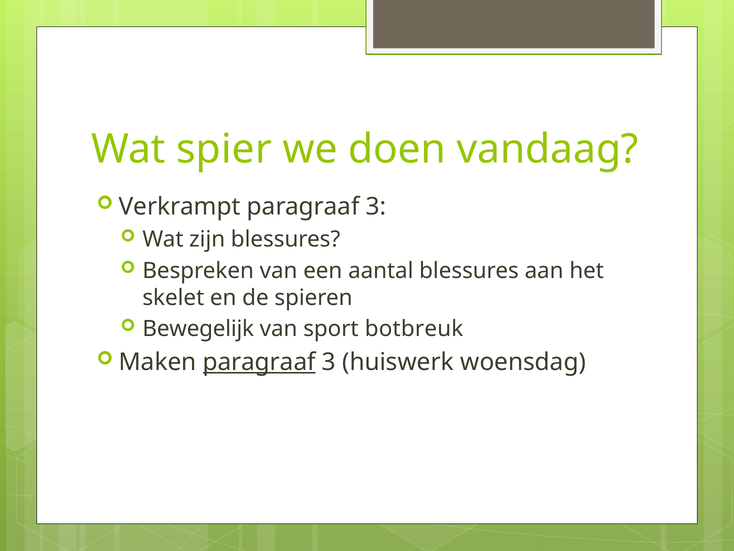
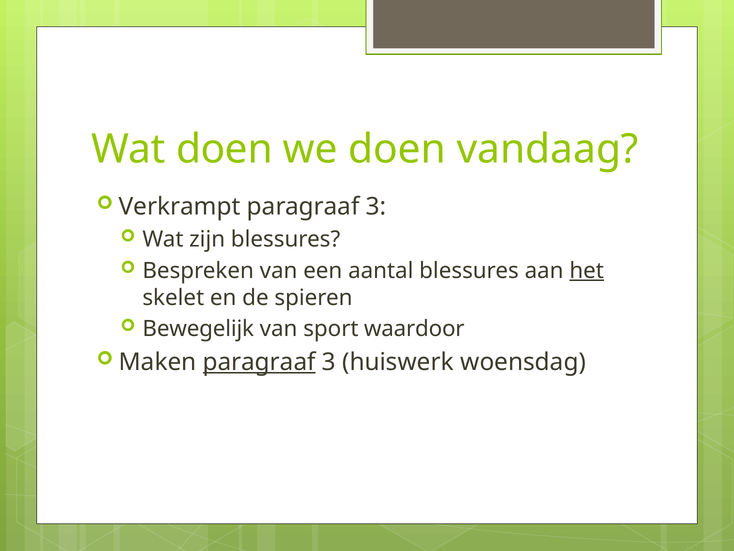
Wat spier: spier -> doen (224, 149)
het underline: none -> present (587, 270)
botbreuk: botbreuk -> waardoor (414, 329)
